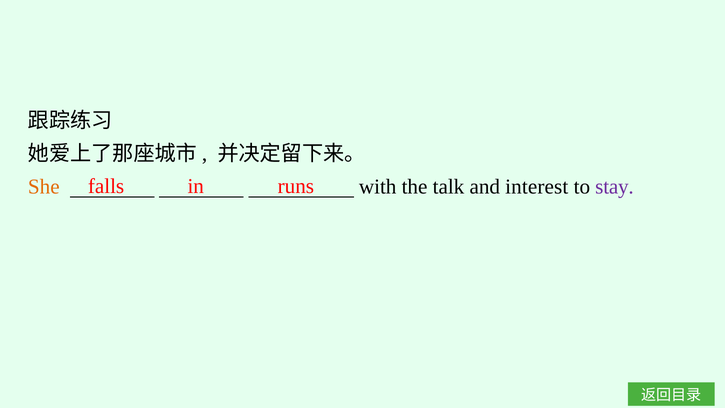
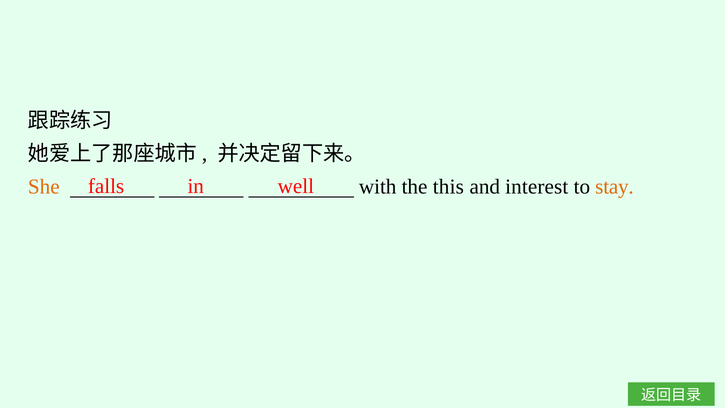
runs: runs -> well (296, 186)
talk: talk -> this (448, 187)
stay colour: purple -> orange (614, 187)
